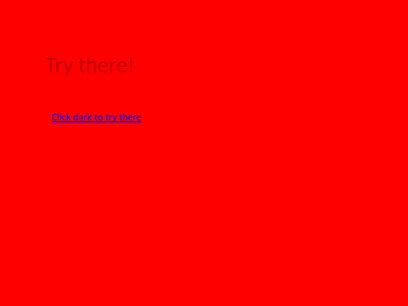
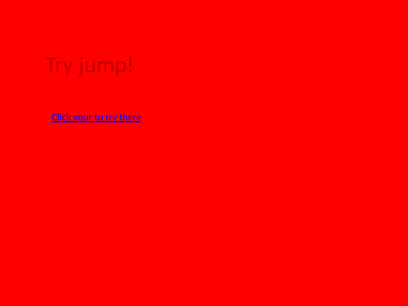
there: there -> jump (106, 65)
dark: dark -> your (83, 117)
